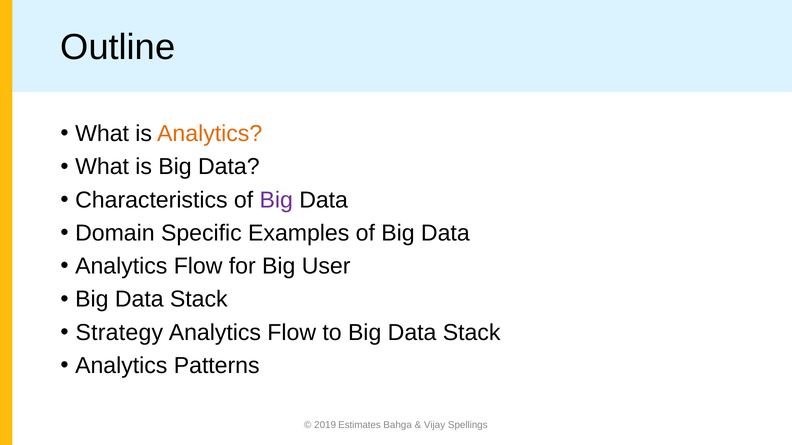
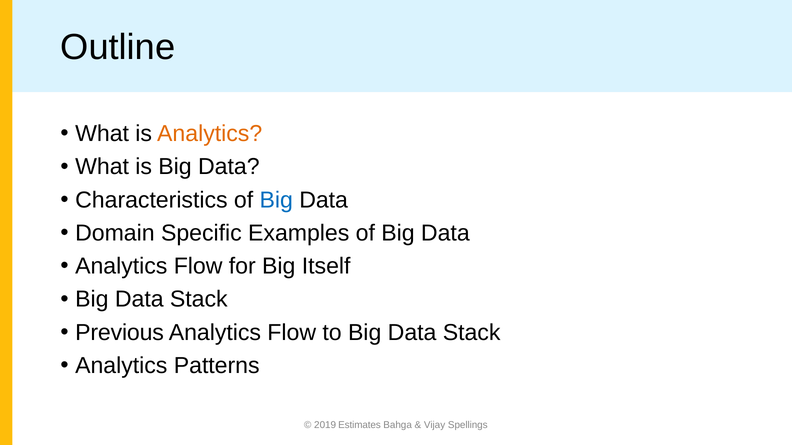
Big colour: purple -> blue (276, 200)
User: User -> Itself (326, 267)
Strategy: Strategy -> Previous (120, 333)
